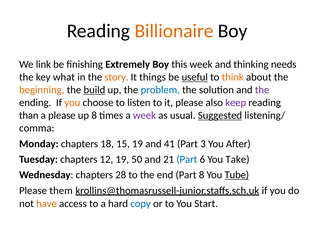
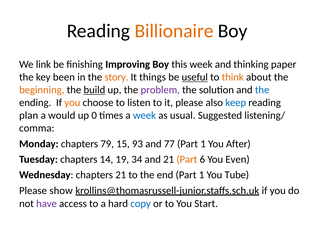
Extremely: Extremely -> Improving (128, 65)
needs: needs -> paper (284, 65)
what: what -> been (64, 77)
problem colour: blue -> purple (160, 90)
the colour: purple -> blue (262, 90)
keep colour: purple -> blue (236, 103)
than: than -> plan (29, 116)
a please: please -> would (62, 116)
up 8: 8 -> 0 (94, 116)
week colour: purple -> blue (144, 116)
Suggested underline: present -> none (220, 116)
18: 18 -> 79 (107, 144)
15 19: 19 -> 93 (137, 144)
41: 41 -> 77 (169, 144)
3: 3 -> 1 (203, 144)
12: 12 -> 14 (106, 160)
50: 50 -> 34 (137, 160)
Part colour: blue -> orange (187, 160)
Take: Take -> Even (238, 160)
chapters 28: 28 -> 21 (121, 175)
end Part 8: 8 -> 1 (202, 175)
Tube underline: present -> none (237, 175)
them: them -> show (61, 191)
have colour: orange -> purple (47, 204)
